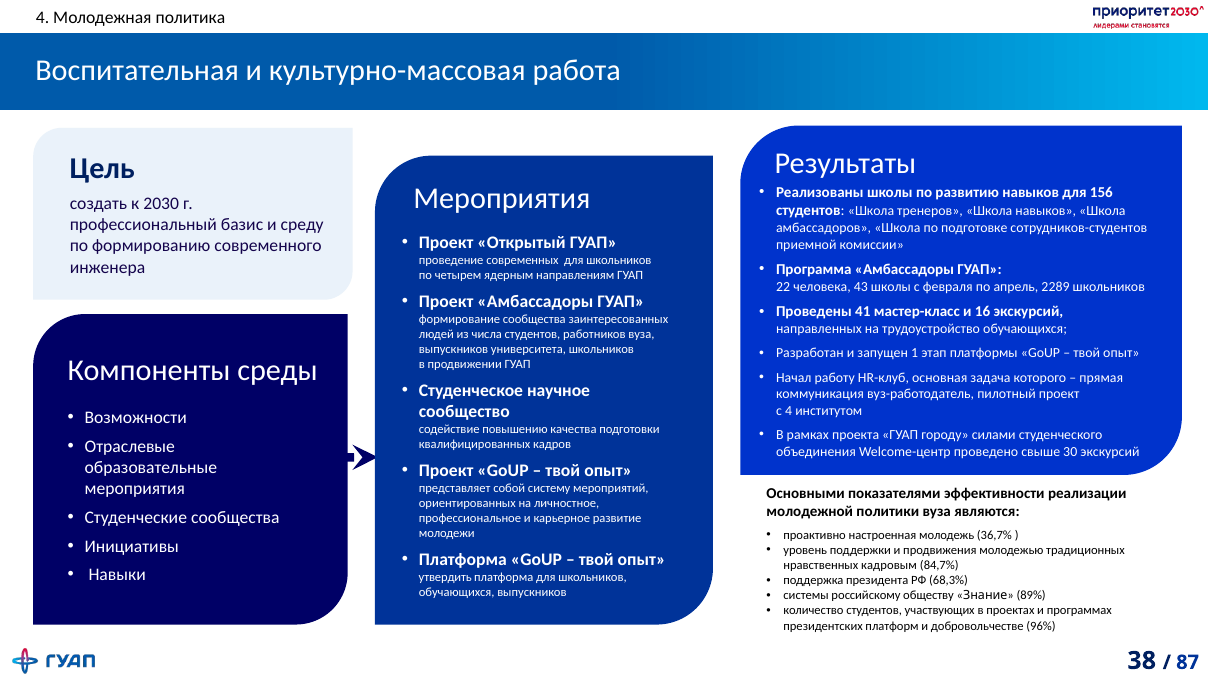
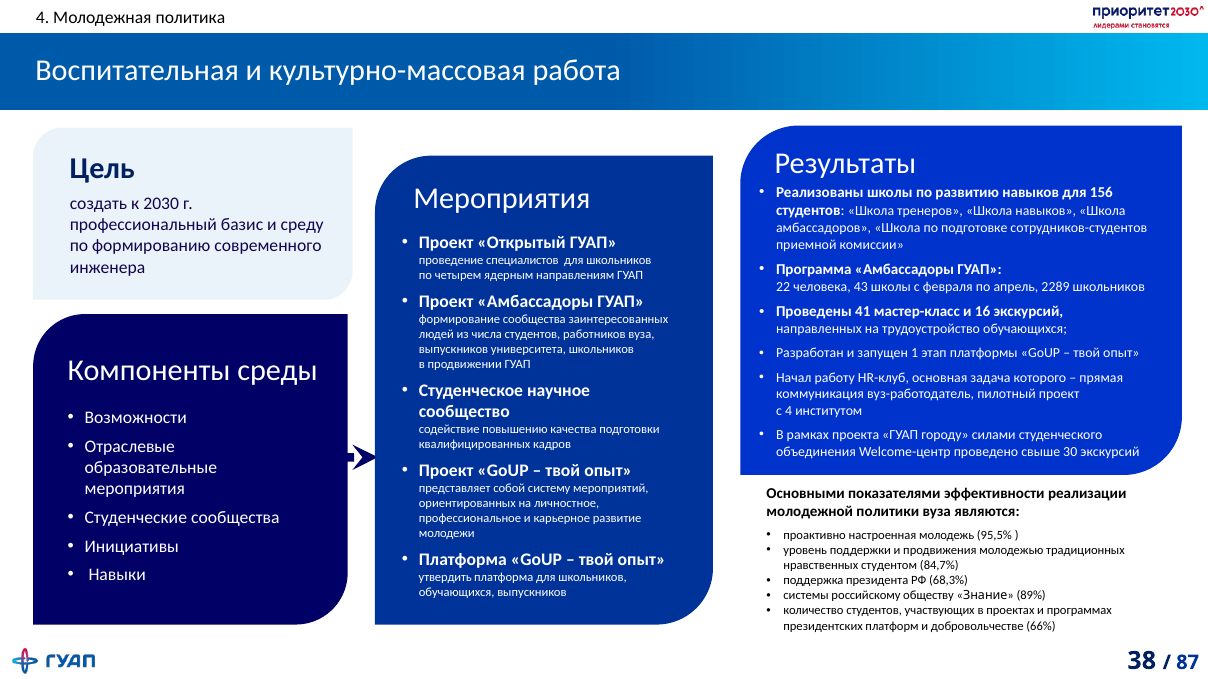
современных: современных -> специалистов (522, 261)
36,7%: 36,7% -> 95,5% (994, 536)
кадровым: кадровым -> студентом (889, 566)
96%: 96% -> 66% (1041, 626)
